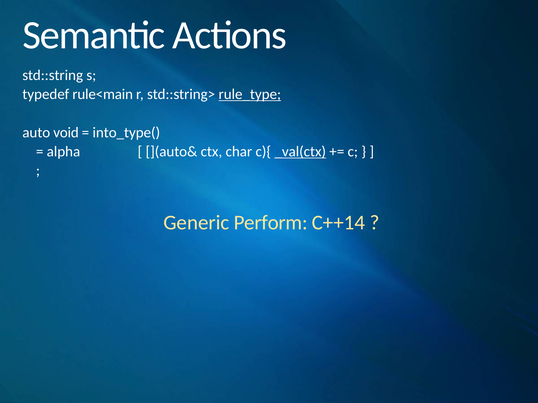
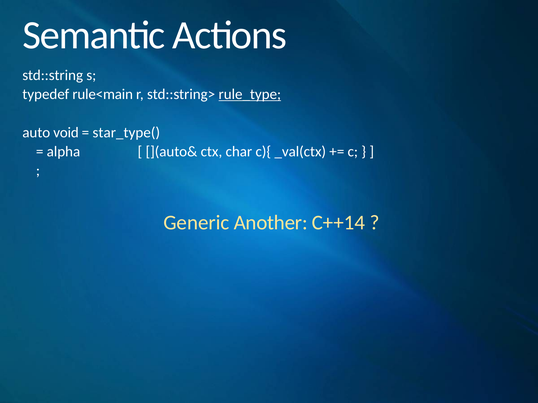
into_type(: into_type( -> star_type( (126, 133)
_val(ctx underline: present -> none (300, 152)
Perform: Perform -> Another (271, 223)
